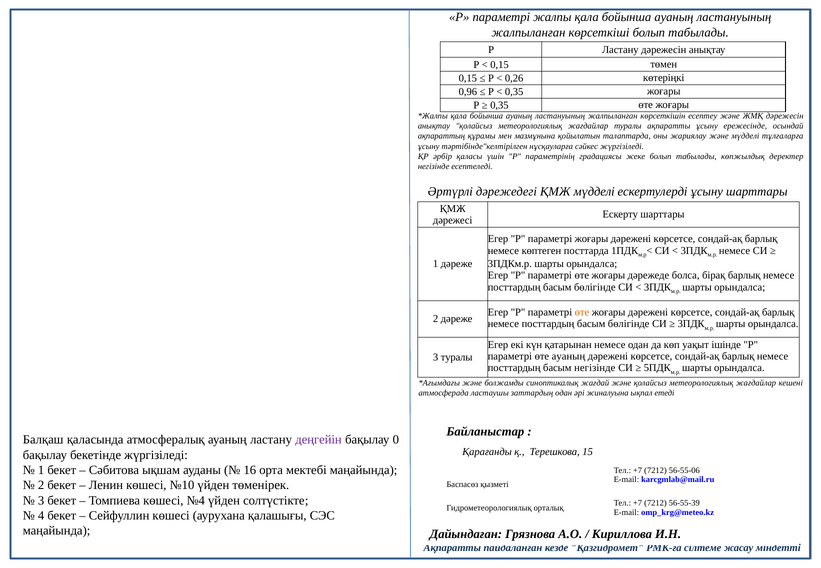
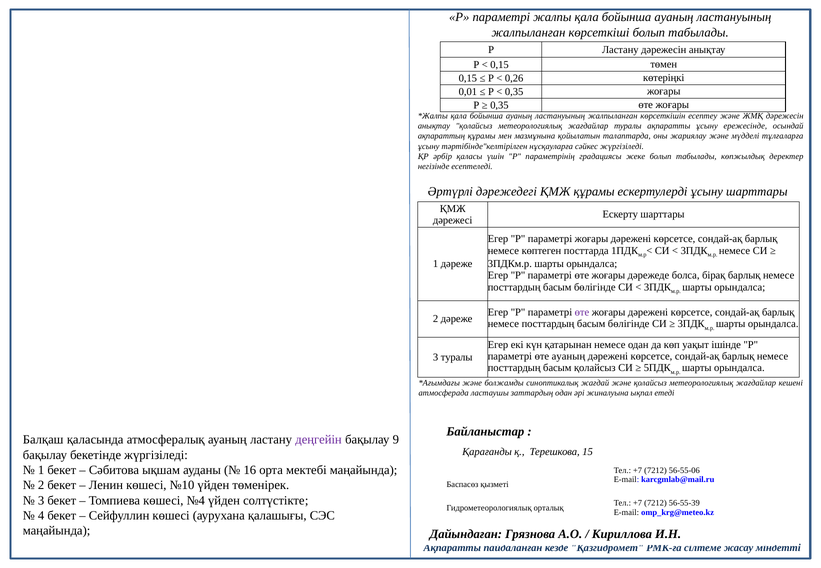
0,96: 0,96 -> 0,01 (468, 92)
ҚМЖ мүдделі: мүдделі -> құрамы (594, 192)
өте colour: orange -> purple (582, 313)
басым негізінде: негізінде -> қолайсыз (595, 368)
0: 0 -> 9 (396, 440)
